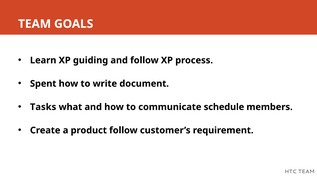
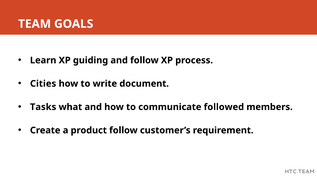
Spent: Spent -> Cities (43, 84)
schedule: schedule -> followed (224, 107)
